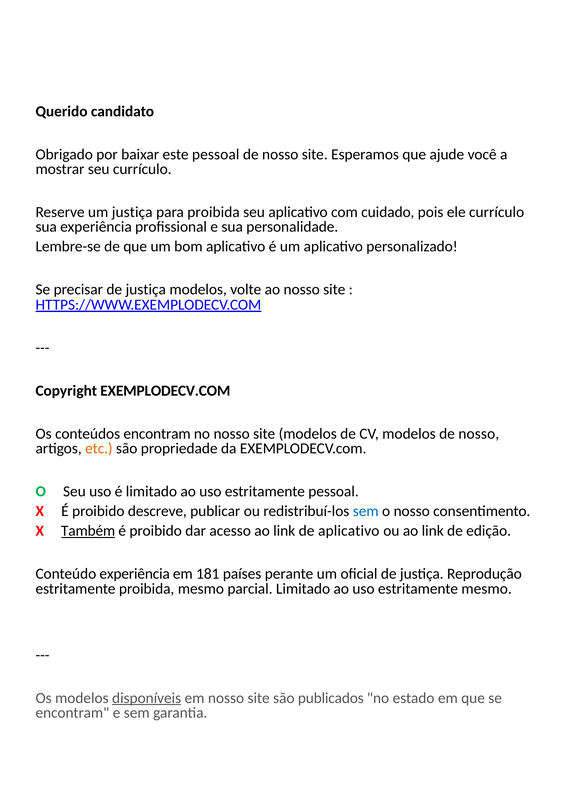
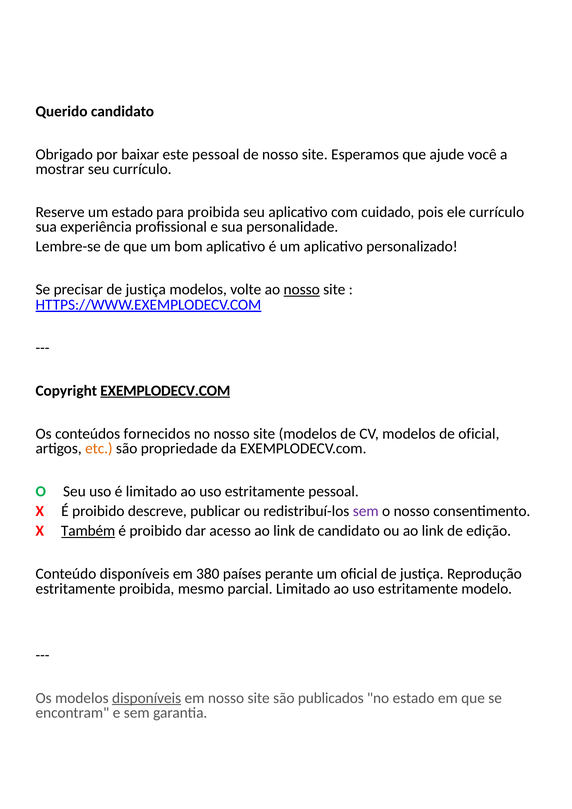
um justiça: justiça -> estado (132, 212)
nosso underline: none -> present (302, 289)
EXEMPLODECV.COM underline: none -> present (165, 390)
conteúdos encontram: encontram -> fornecidos (157, 433)
modelos de nosso: nosso -> oficial (479, 433)
sem colour: blue -> purple (366, 511)
de aplicativo: aplicativo -> candidato (349, 530)
Conteúdo experiência: experiência -> disponíveis (135, 573)
181: 181 -> 380 (208, 573)
estritamente mesmo: mesmo -> modelo (487, 588)
